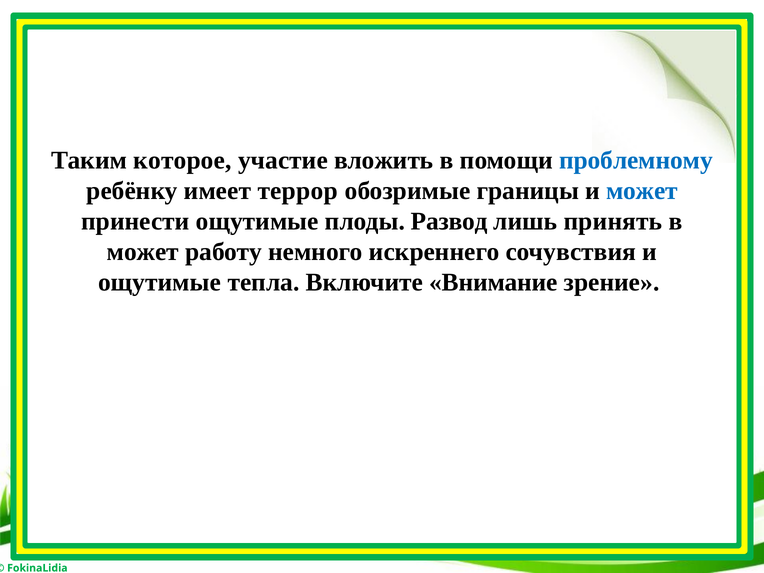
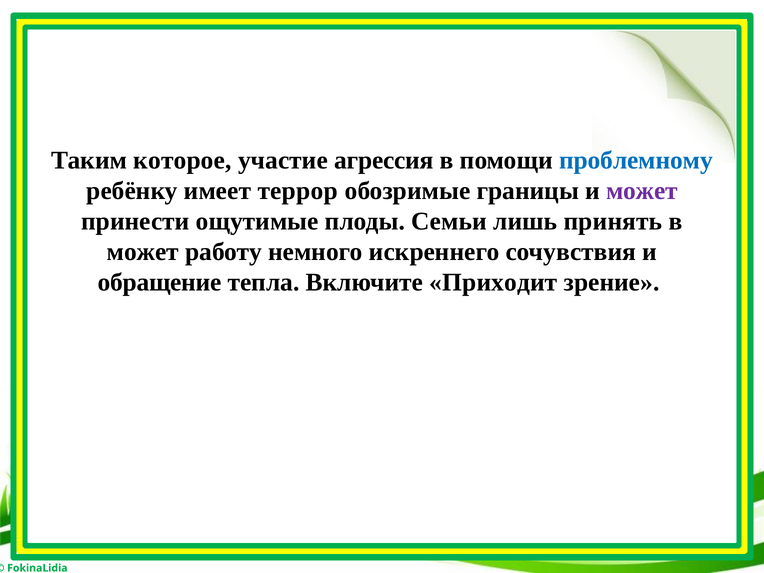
вложить: вложить -> агрессия (384, 160)
может colour: blue -> purple (642, 191)
Развод: Развод -> Семьи (449, 221)
ощутимые: ощутимые -> обращение (160, 282)
Внимание: Внимание -> Приходит (493, 282)
